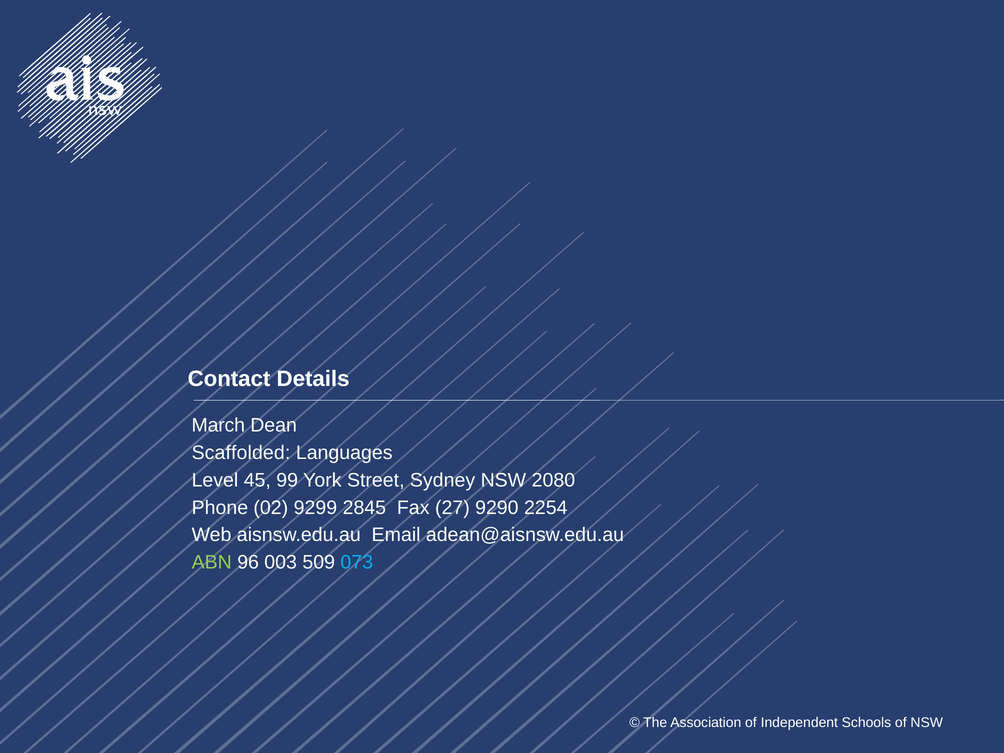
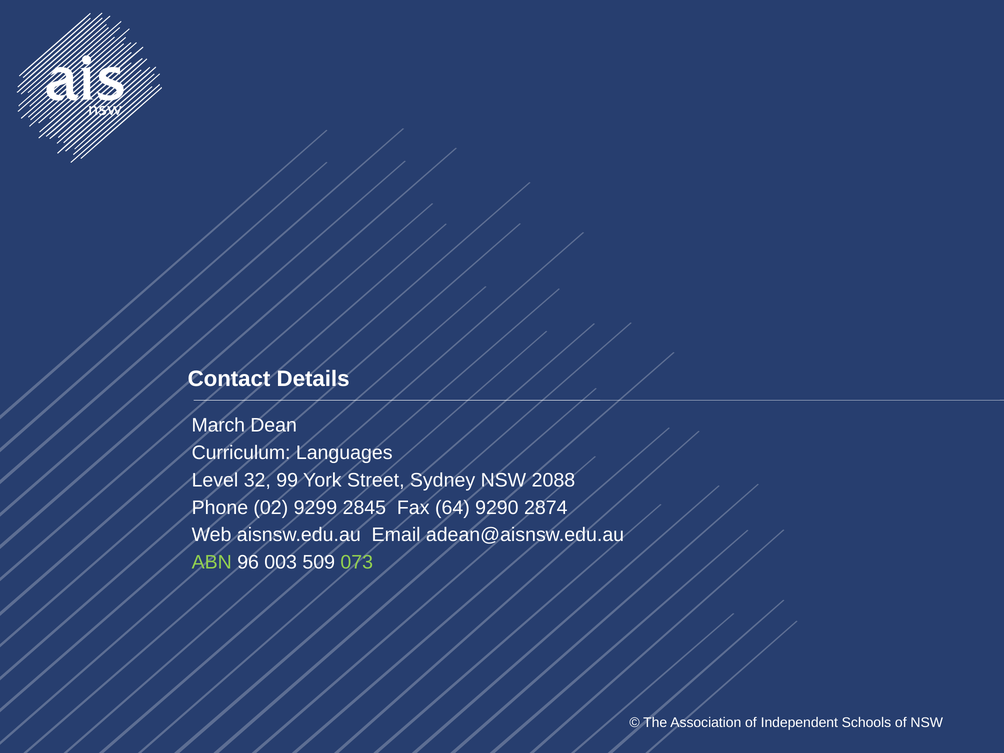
Scaffolded: Scaffolded -> Curriculum (241, 453)
45: 45 -> 32 (257, 480)
2080: 2080 -> 2088 (553, 480)
27: 27 -> 64 (452, 508)
2254: 2254 -> 2874 (546, 508)
073 colour: light blue -> light green (357, 562)
